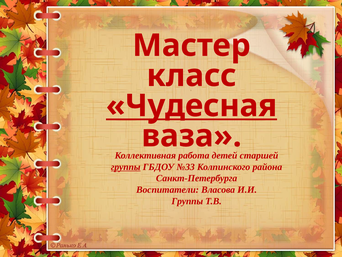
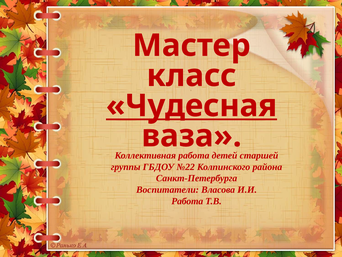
группы underline: present -> none (126, 167)
№33: №33 -> №22 (186, 167)
Группы: Группы -> Работа (187, 201)
